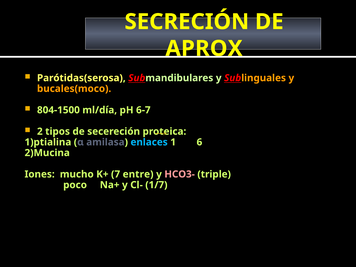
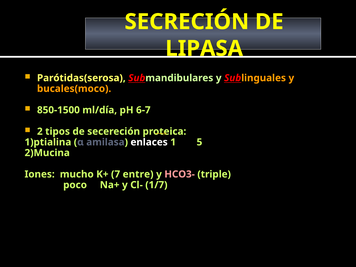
APROX: APROX -> LIPASA (204, 48)
804-1500: 804-1500 -> 850-1500 (58, 110)
enlaces colour: light blue -> white (149, 142)
6: 6 -> 5 (199, 142)
